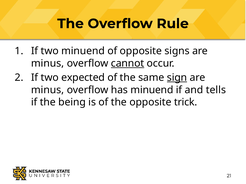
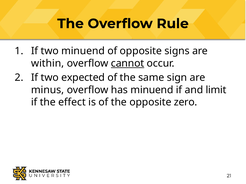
minus: minus -> within (48, 63)
sign underline: present -> none (177, 78)
tells: tells -> limit (216, 90)
being: being -> effect (72, 102)
trick: trick -> zero (186, 102)
